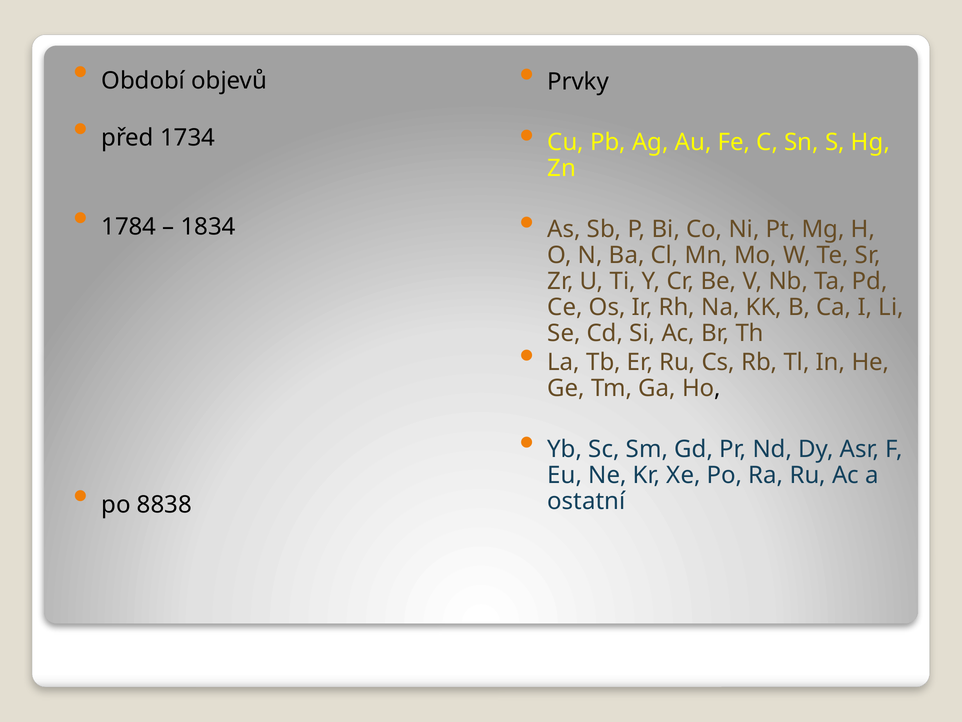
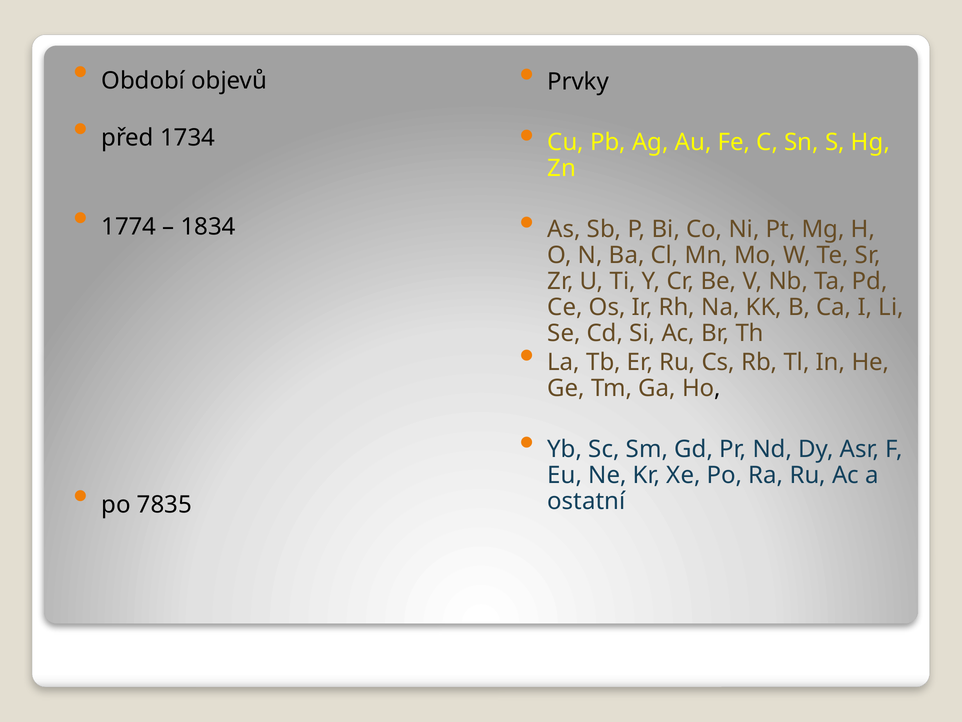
1784: 1784 -> 1774 (129, 227)
8838: 8838 -> 7835 (164, 504)
